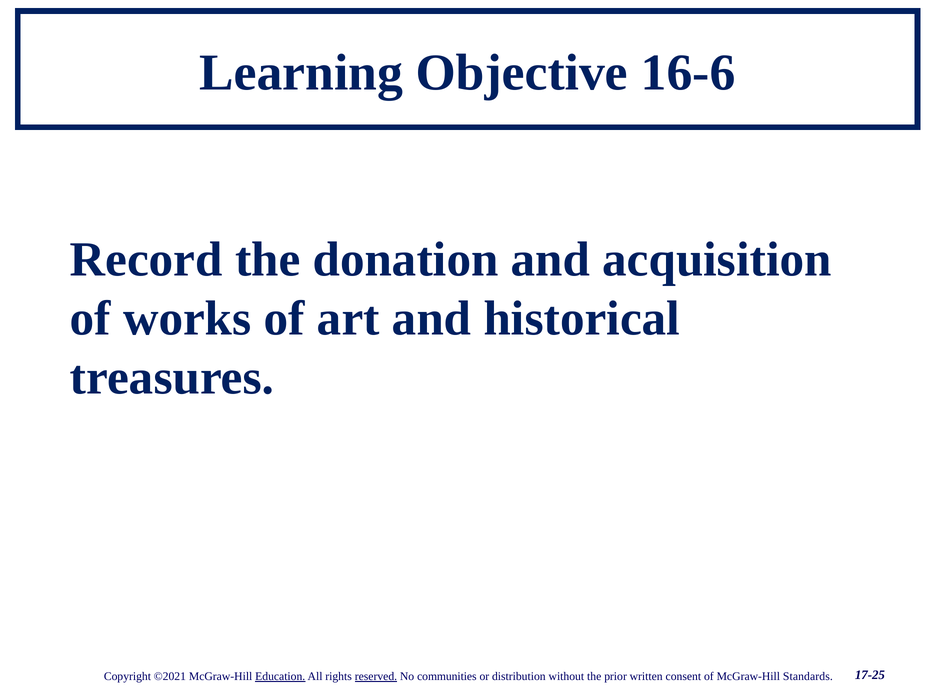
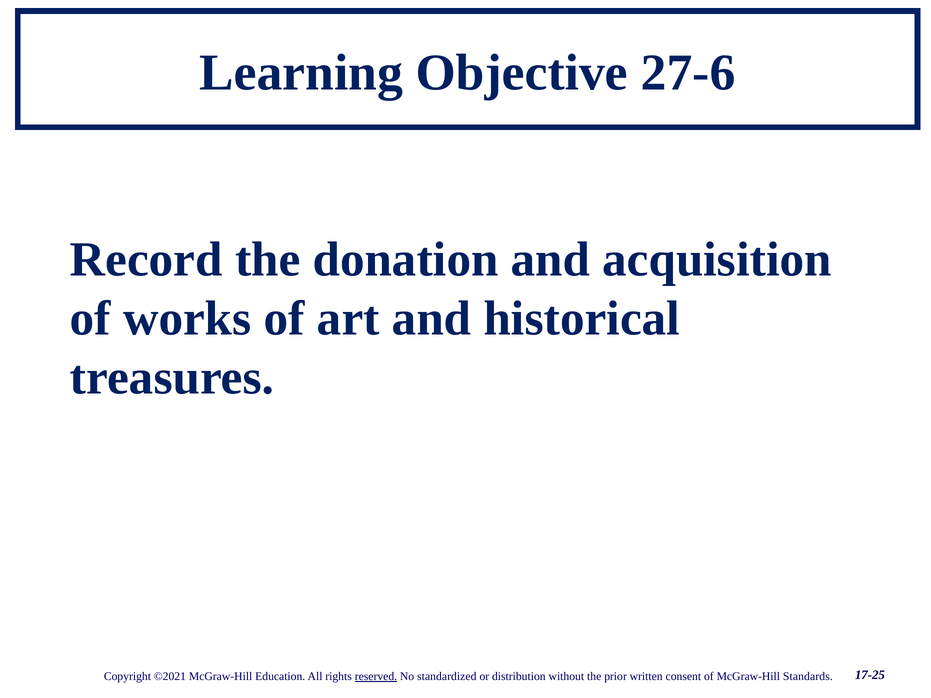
16-6: 16-6 -> 27-6 (688, 73)
Education underline: present -> none (280, 677)
communities: communities -> standardized (447, 677)
